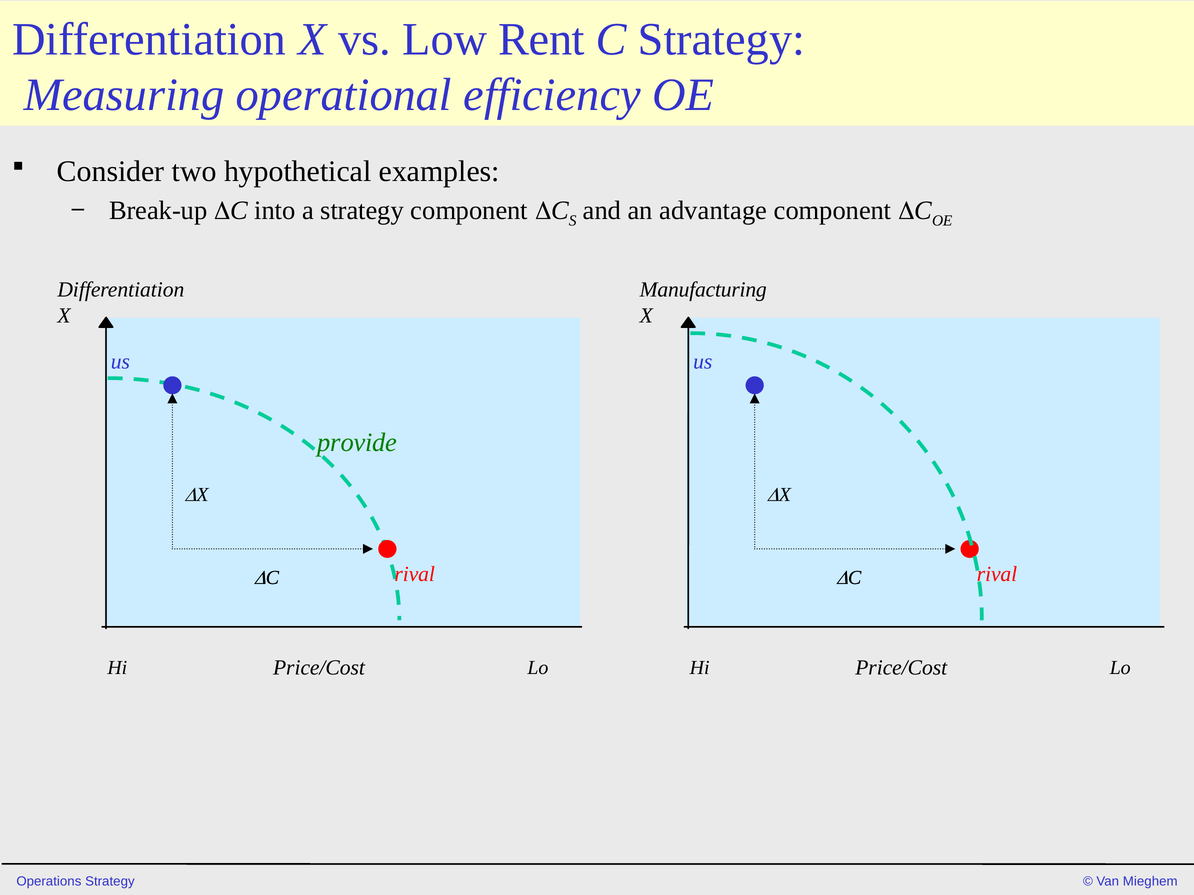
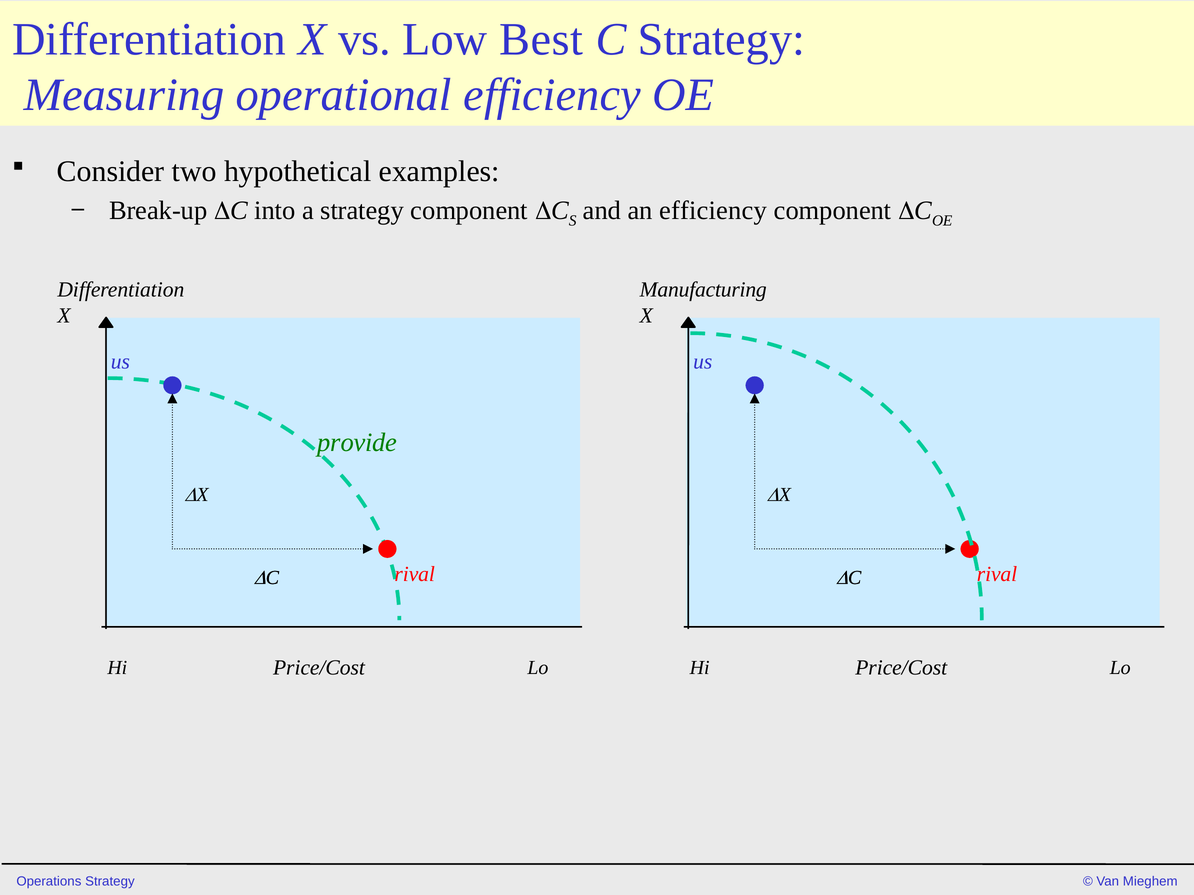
Rent: Rent -> Best (541, 39)
an advantage: advantage -> efficiency (713, 210)
